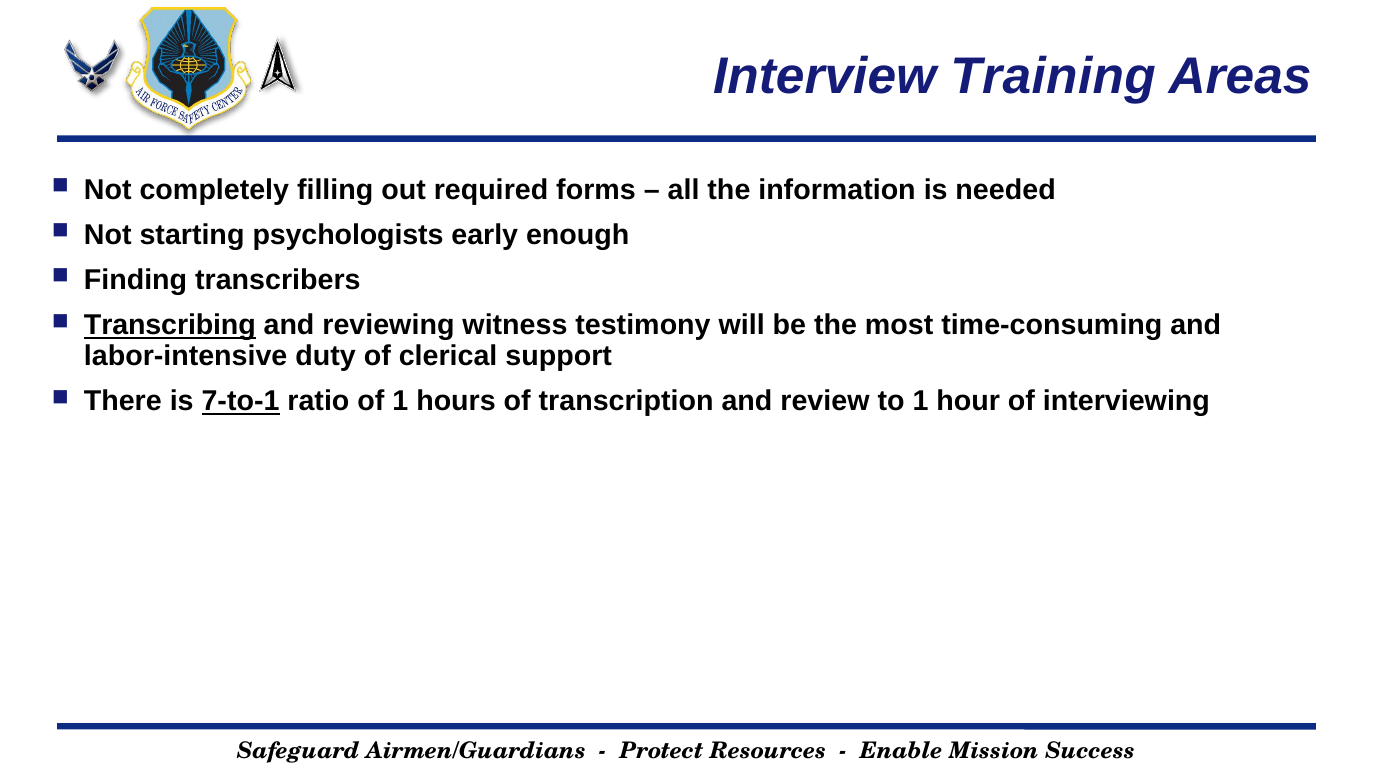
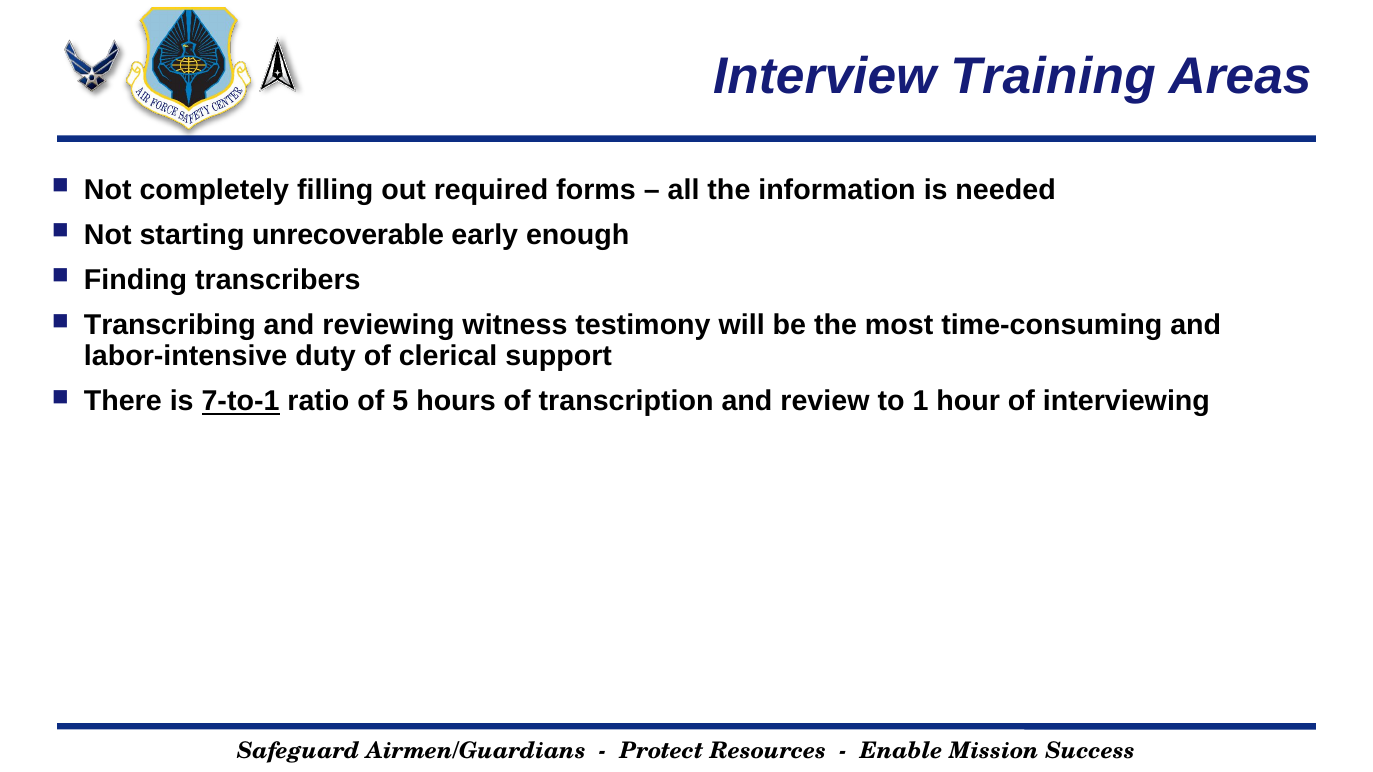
psychologists: psychologists -> unrecoverable (348, 235)
Transcribing underline: present -> none (170, 326)
of 1: 1 -> 5 (400, 402)
